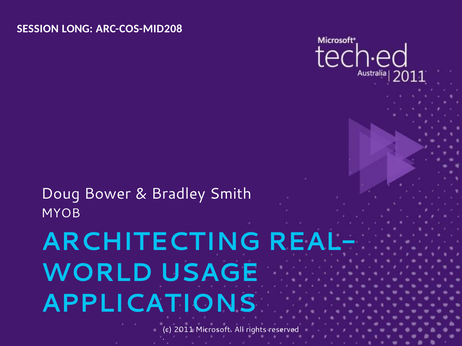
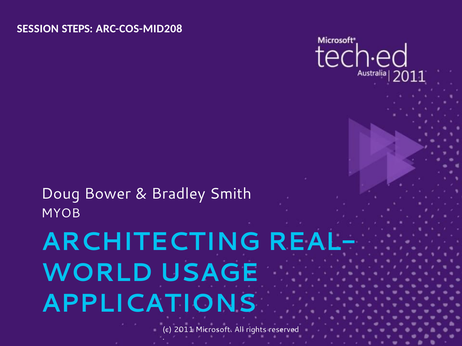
LONG: LONG -> STEPS (77, 29)
